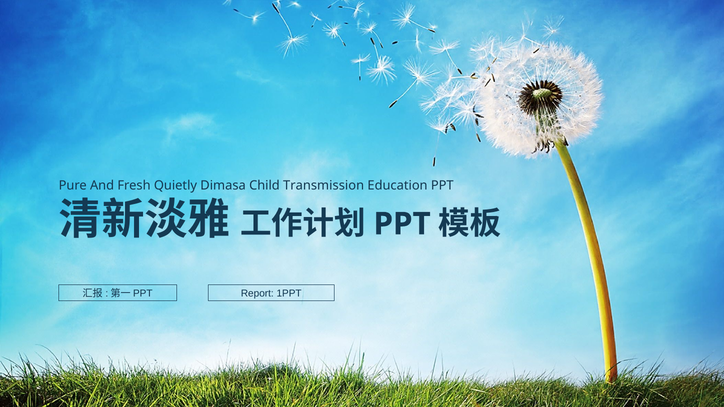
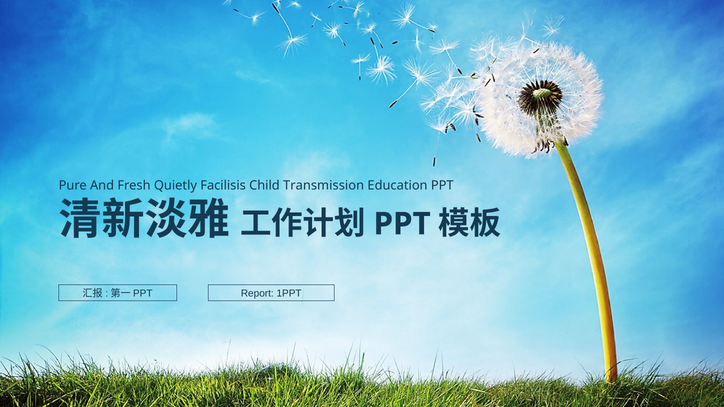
Dimasa: Dimasa -> Facilisis (223, 186)
